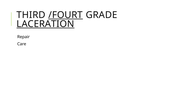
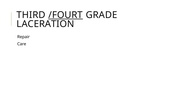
LACERATION underline: present -> none (45, 24)
